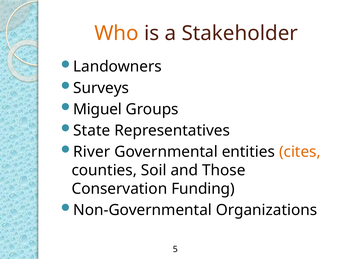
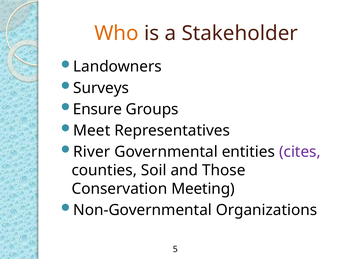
Miguel: Miguel -> Ensure (97, 109)
State: State -> Meet (92, 131)
cites colour: orange -> purple (300, 152)
Funding: Funding -> Meeting (203, 189)
